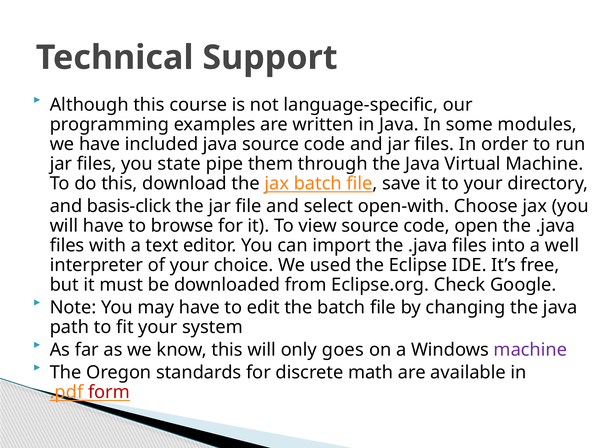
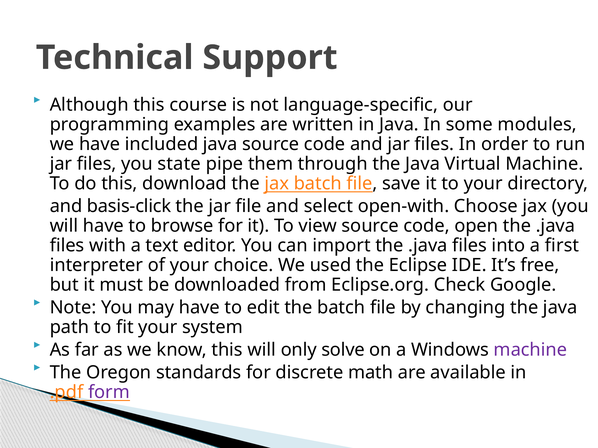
well: well -> first (562, 246)
goes: goes -> solve (343, 350)
form colour: red -> purple (109, 393)
